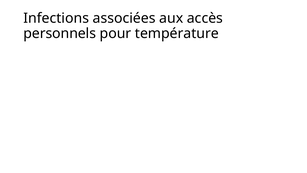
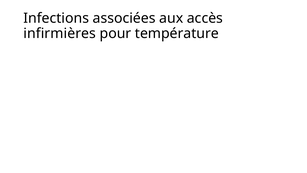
personnels: personnels -> infirmières (60, 33)
